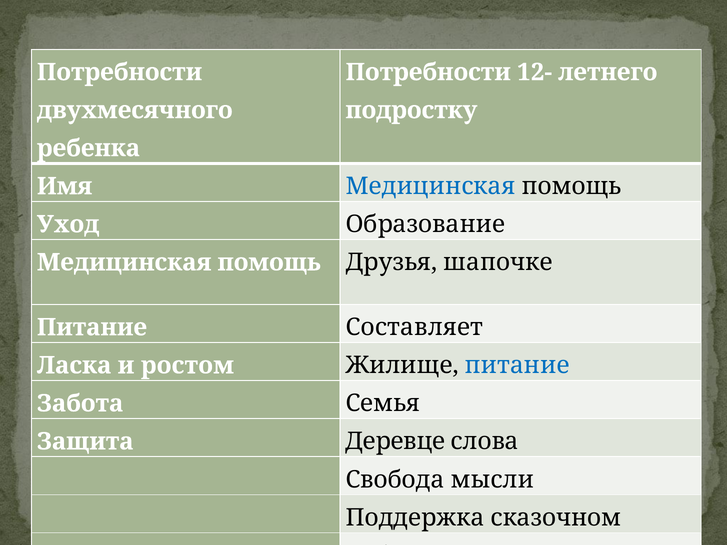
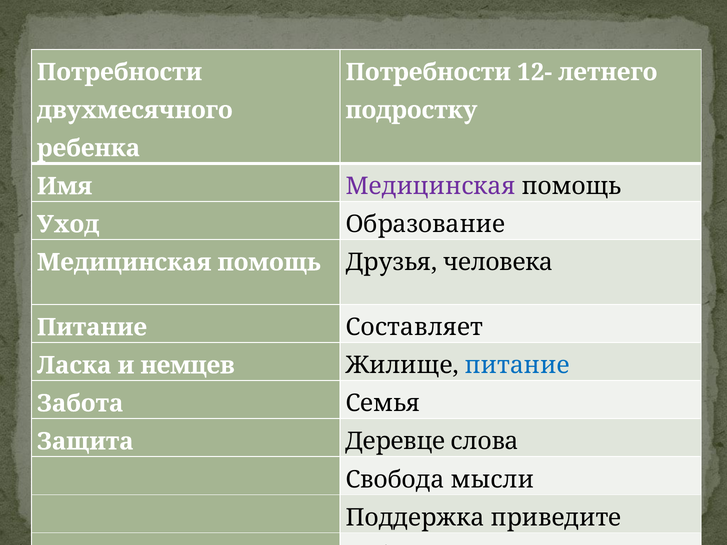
Медицинская colour: blue -> purple (430, 186)
шапочке: шапочке -> человека (498, 263)
ростом: ростом -> немцев (188, 366)
сказочном: сказочном -> приведите (556, 518)
